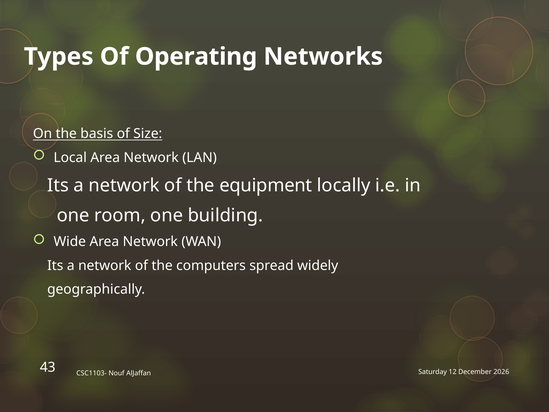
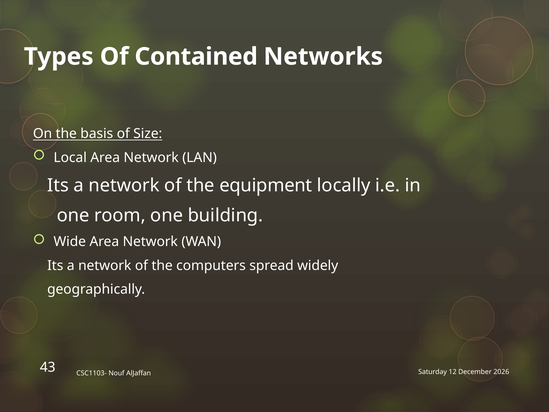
Operating: Operating -> Contained (196, 57)
